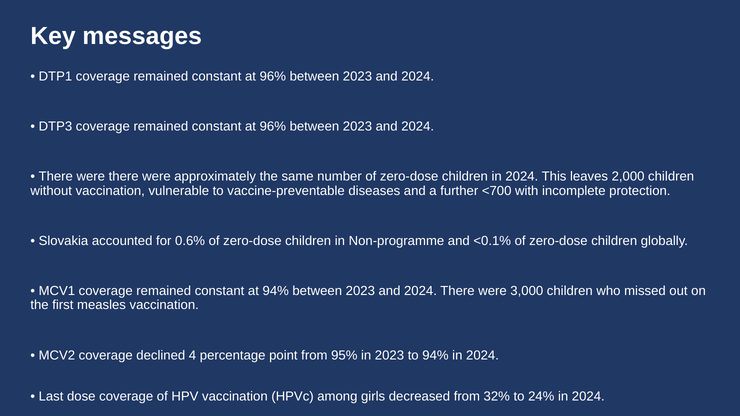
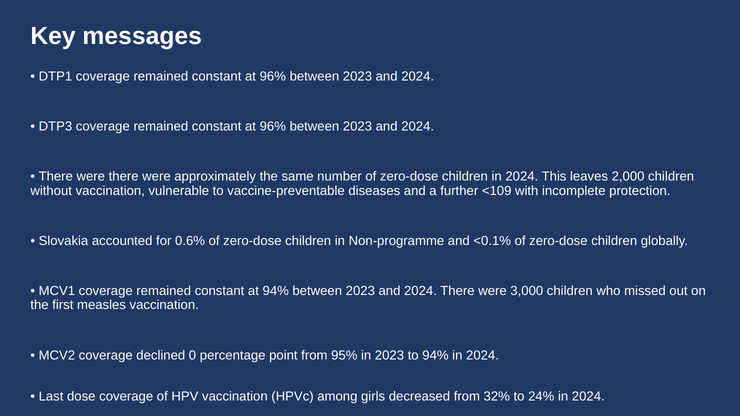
<700: <700 -> <109 (497, 191)
4: 4 -> 0 (192, 355)
